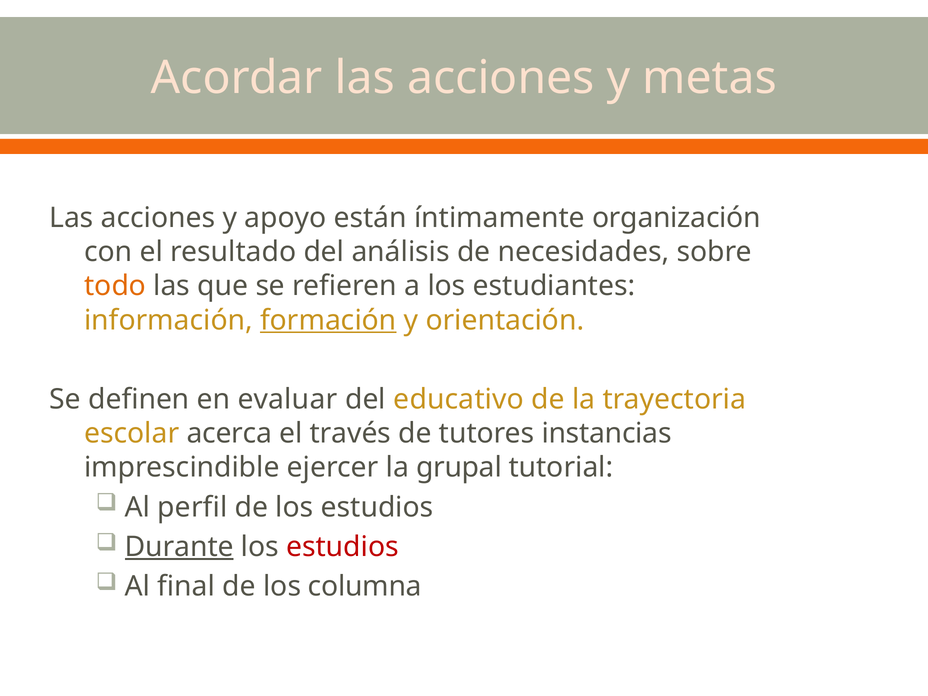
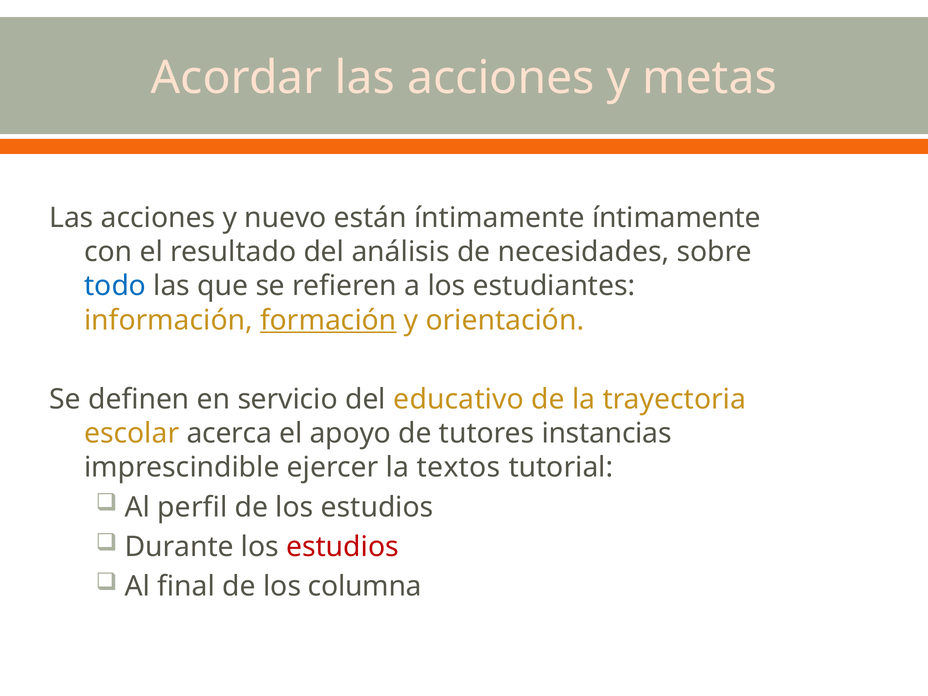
apoyo: apoyo -> nuevo (285, 218)
íntimamente organización: organización -> íntimamente (676, 218)
todo colour: orange -> blue (115, 286)
evaluar: evaluar -> servicio (288, 400)
través: través -> apoyo (350, 434)
grupal: grupal -> textos (459, 468)
Durante underline: present -> none (179, 547)
